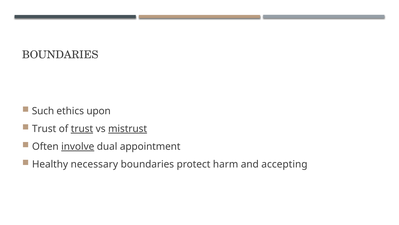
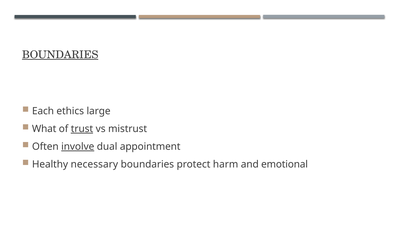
BOUNDARIES underline: none -> present (60, 55)
Such: Such -> Each (43, 111)
upon: upon -> large (99, 111)
Trust: Trust -> What (44, 129)
mistrust underline: present -> none (128, 129)
accepting: accepting -> emotional (285, 164)
